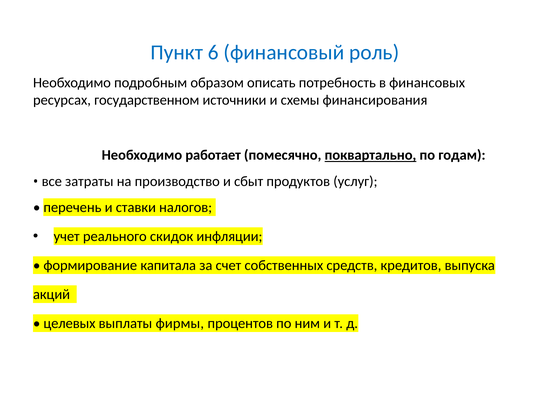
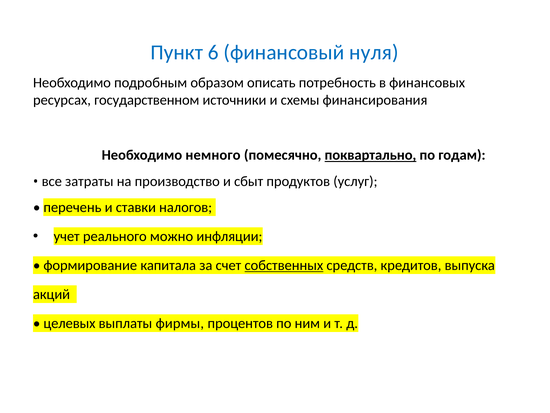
роль: роль -> нуля (374, 52)
работает: работает -> немного (213, 155)
скидок: скидок -> можно (172, 236)
собственных underline: none -> present (284, 265)
